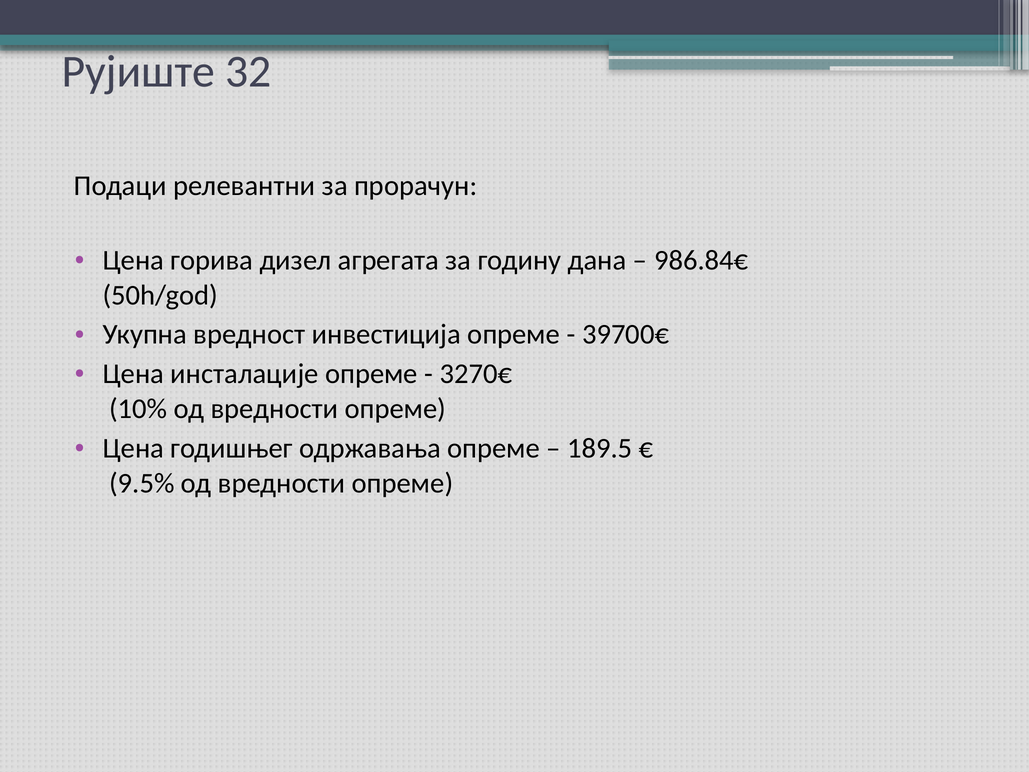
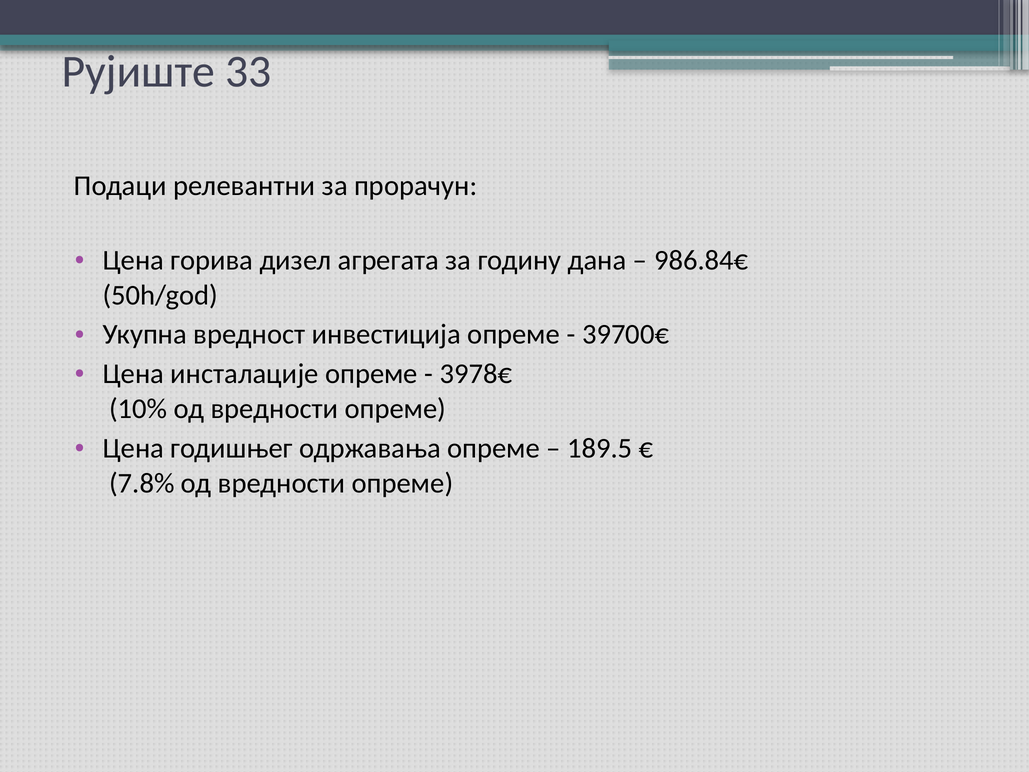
32: 32 -> 33 (248, 72)
3270€: 3270€ -> 3978€ (476, 374)
9.5%: 9.5% -> 7.8% (142, 483)
